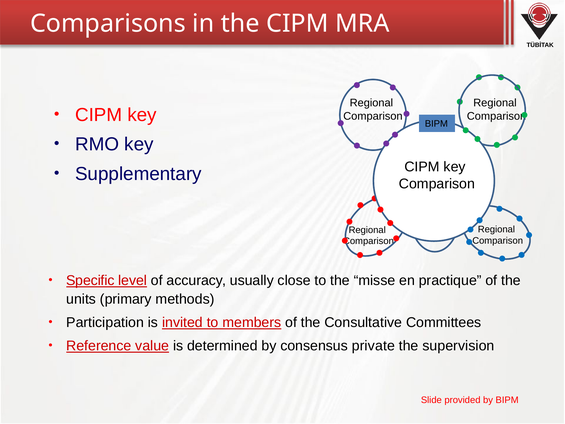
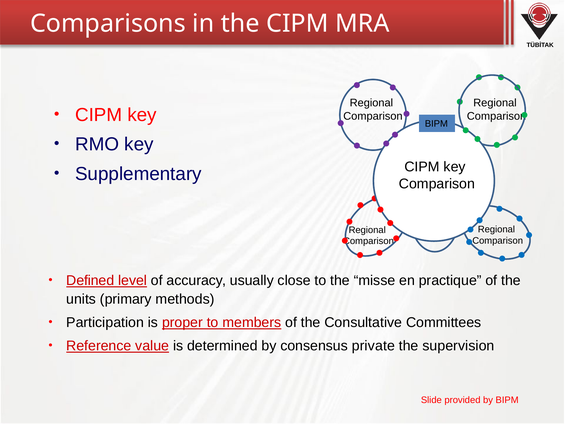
Specific: Specific -> Defined (90, 280)
invited: invited -> proper (182, 322)
